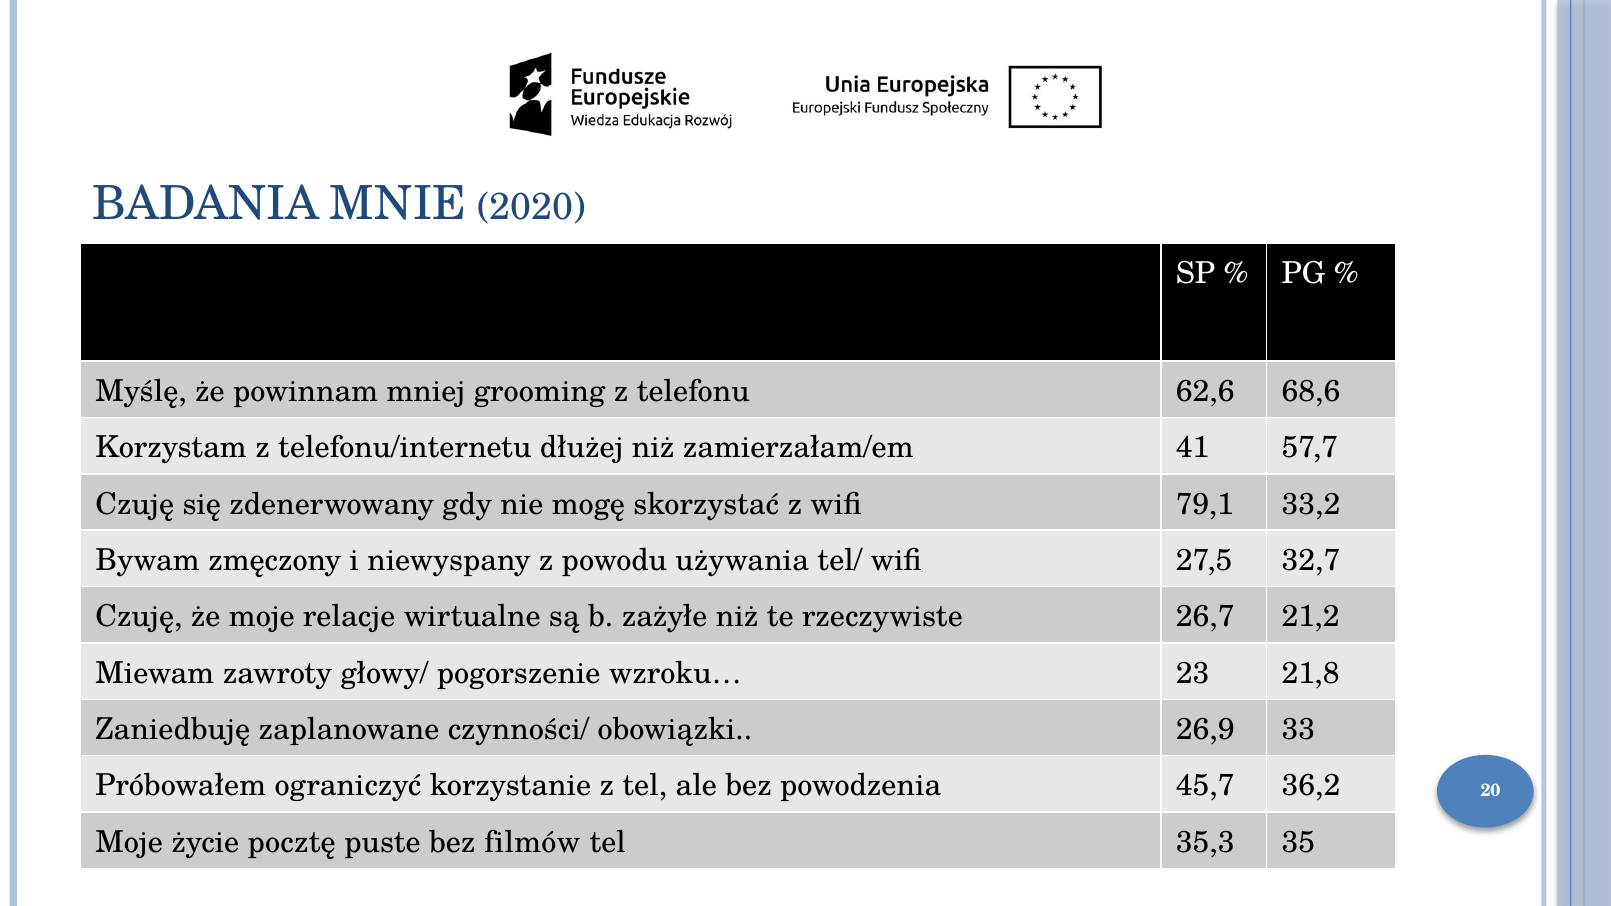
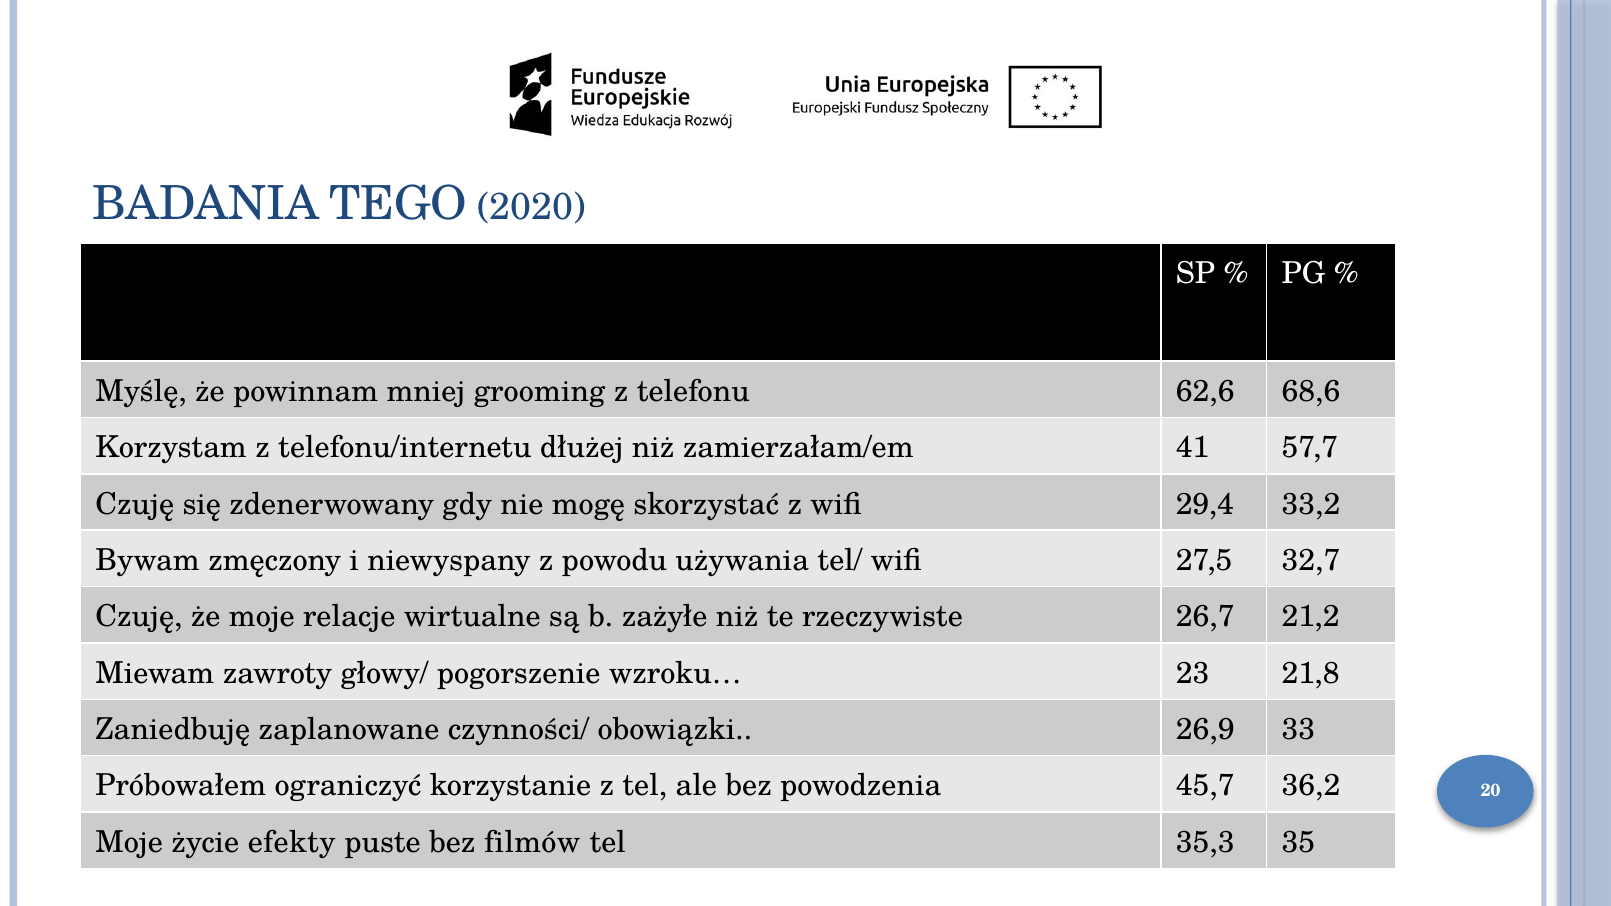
MNIE: MNIE -> TEGO (398, 204)
79,1: 79,1 -> 29,4 (1205, 504)
pocztę: pocztę -> efekty (292, 842)
